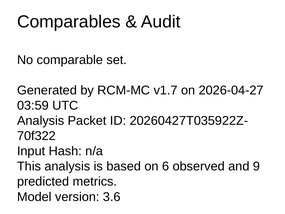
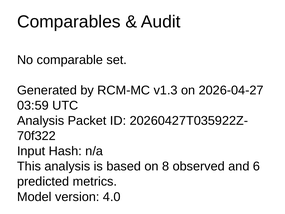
v1.7: v1.7 -> v1.3 (166, 90)
6: 6 -> 8 (166, 166)
9: 9 -> 6 (257, 166)
3.6: 3.6 -> 4.0 (112, 197)
